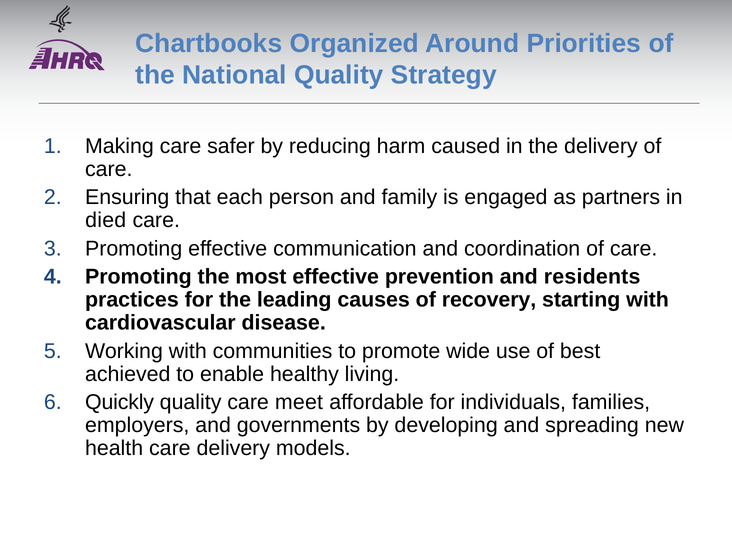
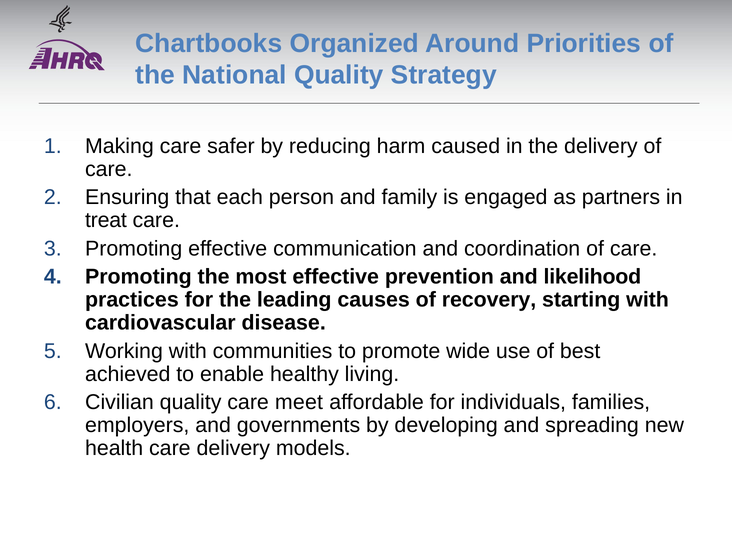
died: died -> treat (106, 220)
residents: residents -> likelihood (592, 277)
Quickly: Quickly -> Civilian (119, 402)
